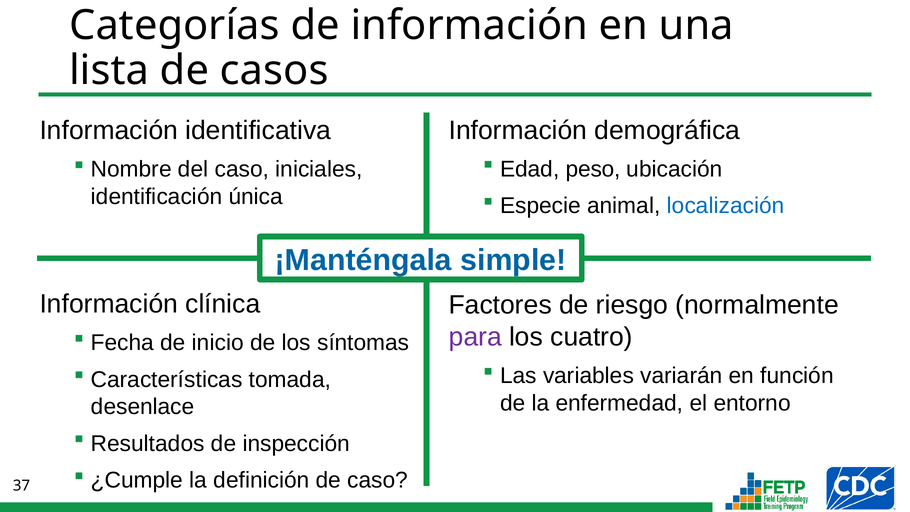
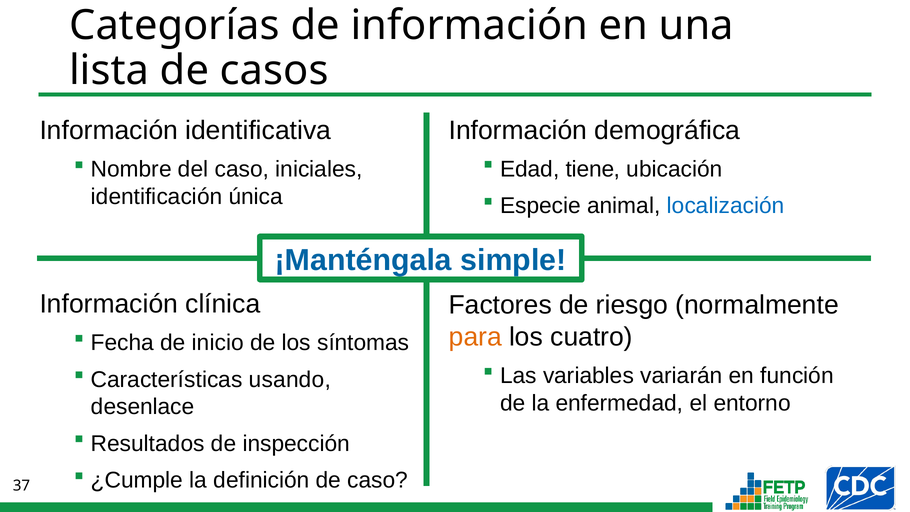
peso: peso -> tiene (593, 169)
para colour: purple -> orange (475, 337)
tomada: tomada -> usando (290, 379)
